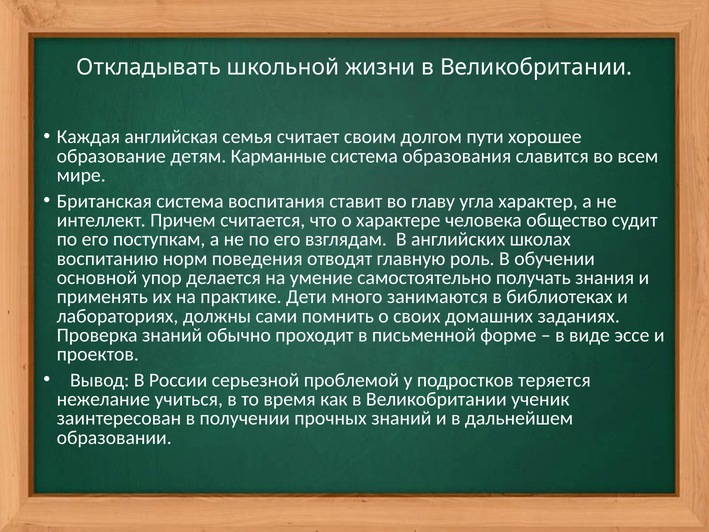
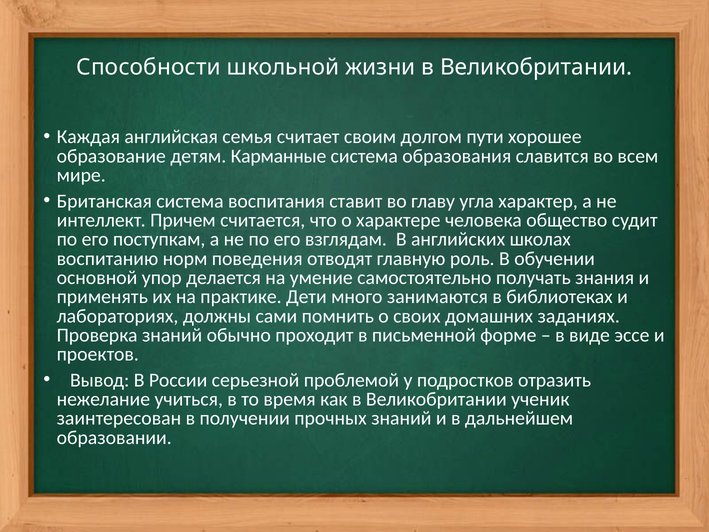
Откладывать: Откладывать -> Способности (149, 67)
теряется: теряется -> отразить (555, 380)
